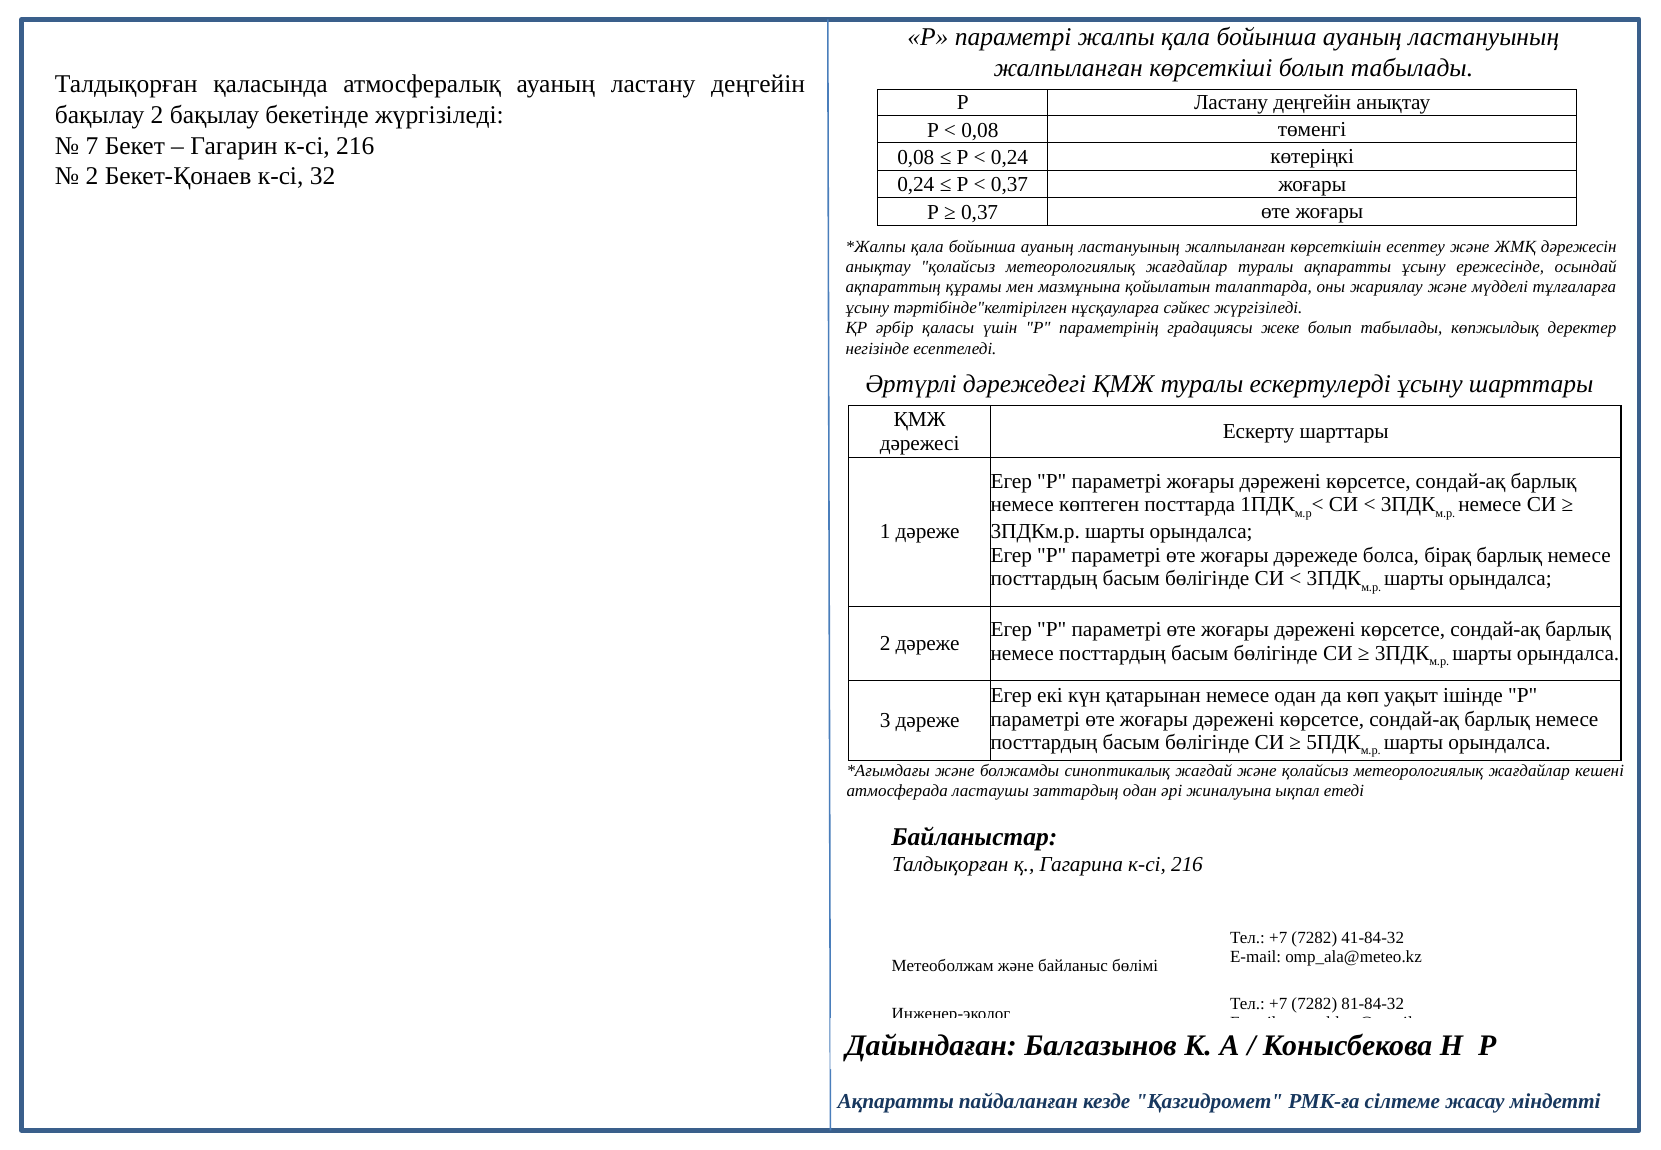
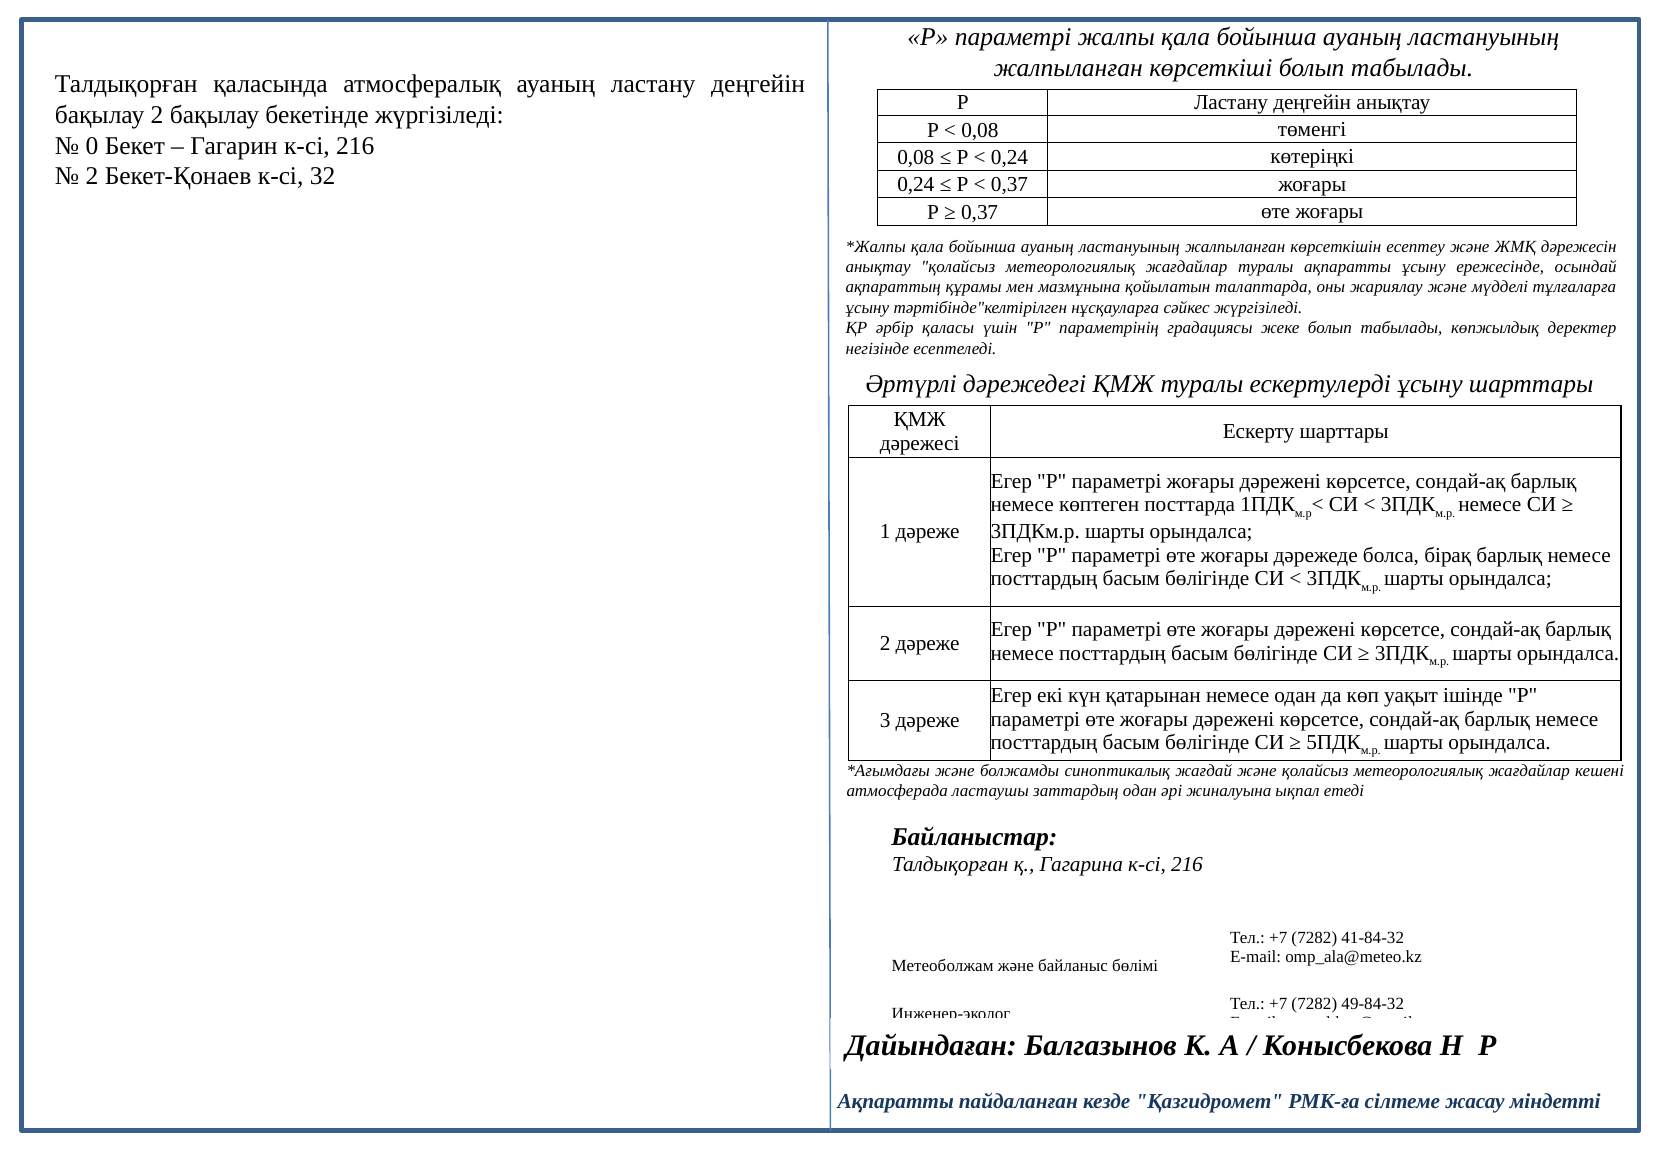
7: 7 -> 0 (92, 146)
81-84-32: 81-84-32 -> 49-84-32 (1373, 1004)
